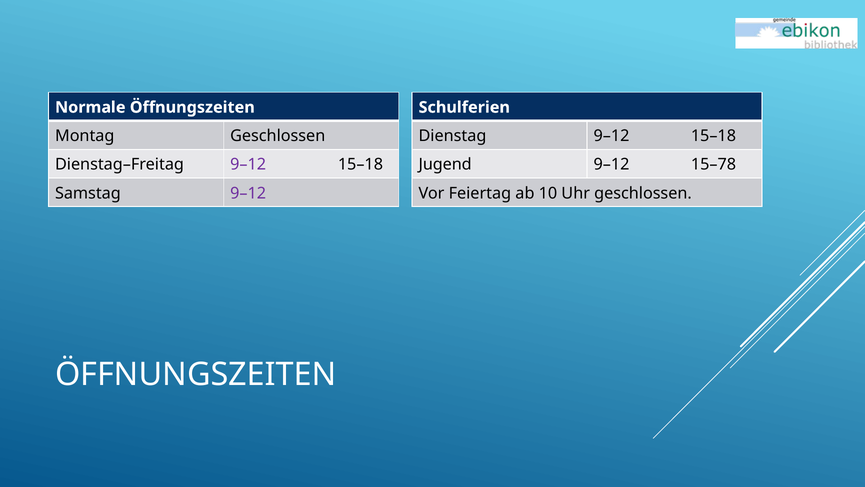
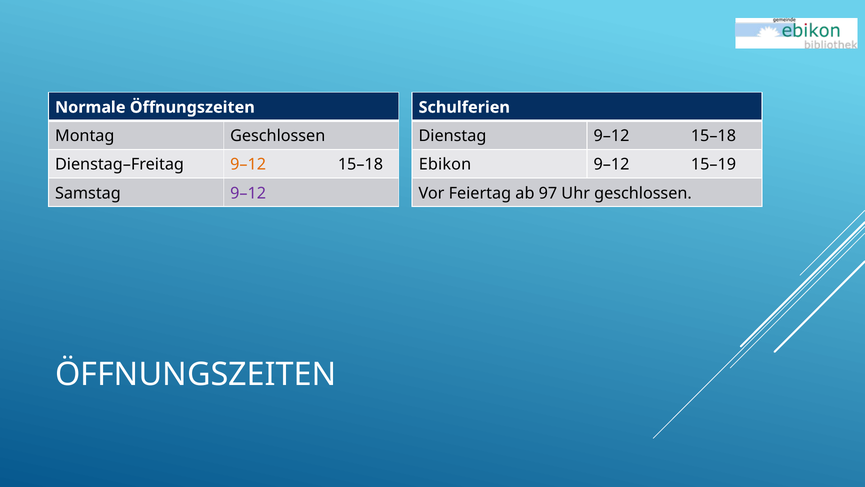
9–12 colour: purple -> orange (248, 164)
Jugend: Jugend -> Ebikon (445, 164)
15–78: 15–78 -> 15–19 (713, 164)
10: 10 -> 97 (548, 193)
